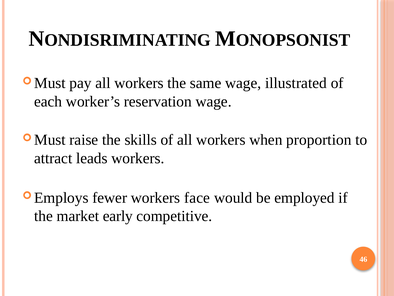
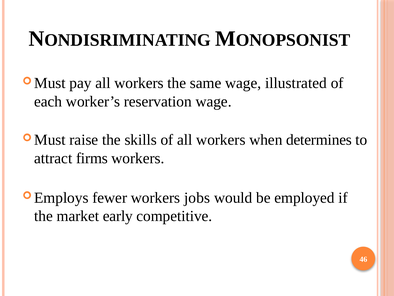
proportion: proportion -> determines (319, 140)
leads: leads -> firms (92, 158)
face: face -> jobs (197, 197)
